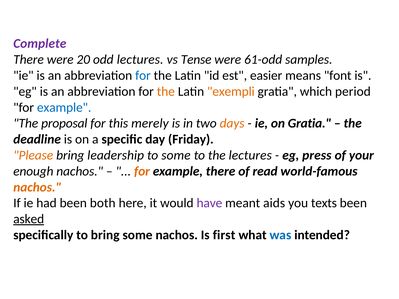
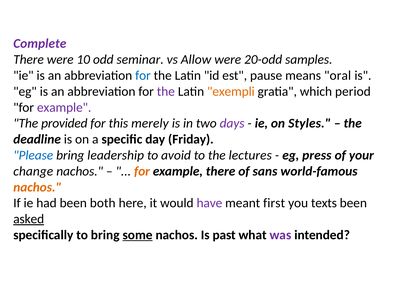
20: 20 -> 10 (83, 60)
odd lectures: lectures -> seminar (140, 60)
Tense: Tense -> Allow (196, 60)
61-odd: 61-odd -> 20-odd (263, 60)
easier: easier -> pause (266, 76)
font: font -> oral (338, 76)
the colour: orange -> purple (166, 92)
example colour: blue -> purple (64, 107)
proposal: proposal -> provided (64, 123)
days colour: orange -> purple (232, 123)
on Gratia: Gratia -> Styles (309, 123)
Please colour: orange -> blue (33, 155)
to some: some -> avoid (176, 155)
enough: enough -> change (33, 171)
read: read -> sans (265, 171)
aids: aids -> first (274, 203)
some underline: none -> present (138, 235)
first: first -> past (224, 235)
was colour: blue -> purple (280, 235)
